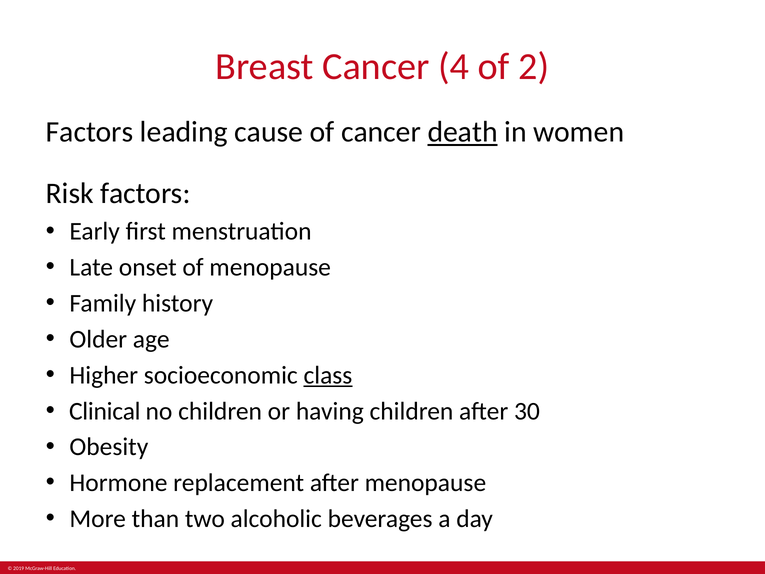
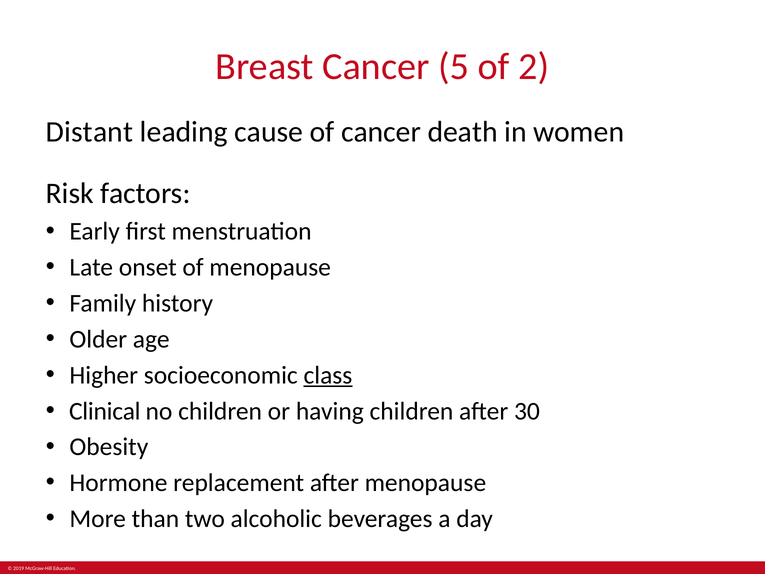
4: 4 -> 5 (454, 67)
Factors: Factors -> Distant (89, 132)
death underline: present -> none (463, 132)
